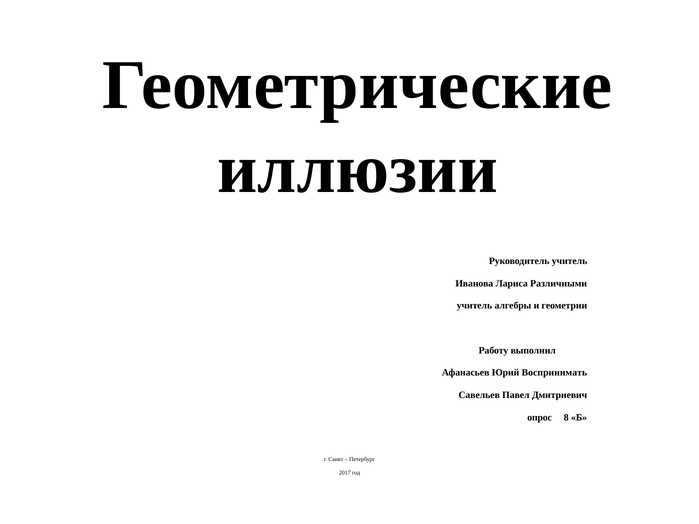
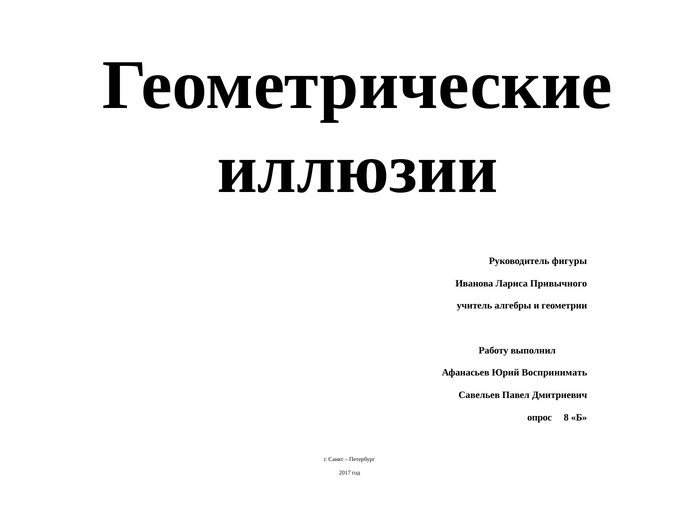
Руководитель учитель: учитель -> фигуры (570, 261)
Различными: Различными -> Привычного (559, 283)
